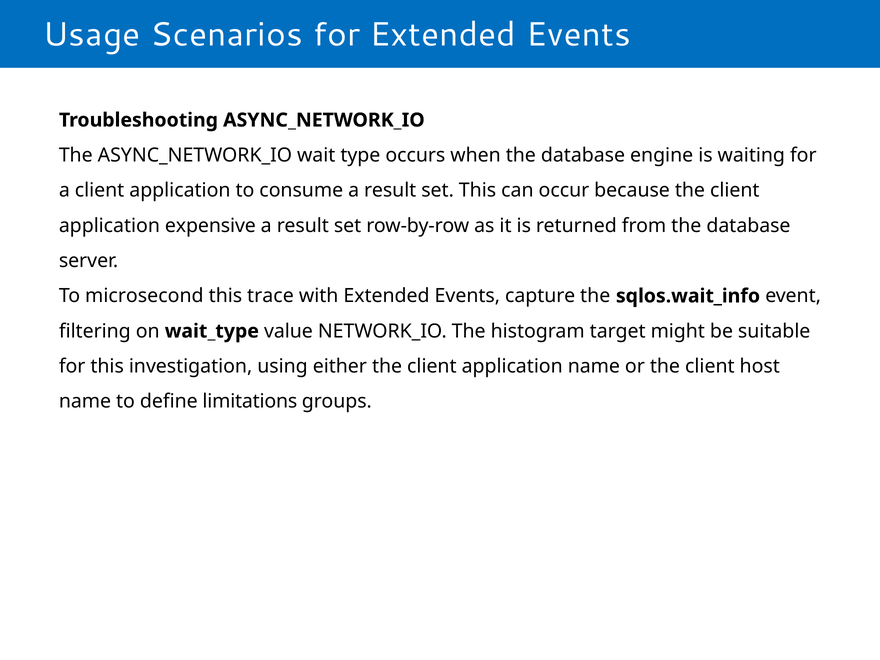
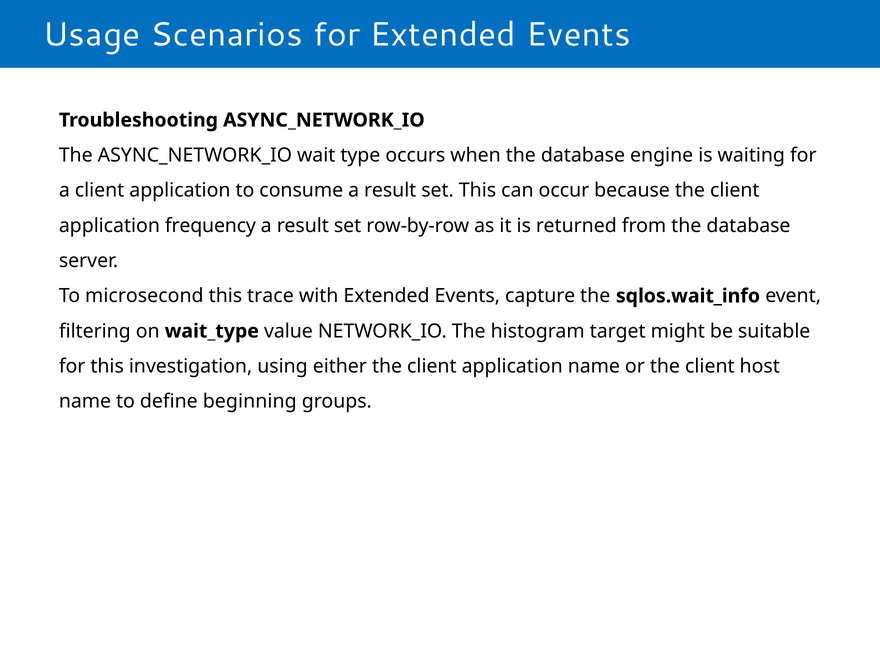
expensive: expensive -> frequency (210, 226)
limitations: limitations -> beginning (250, 401)
